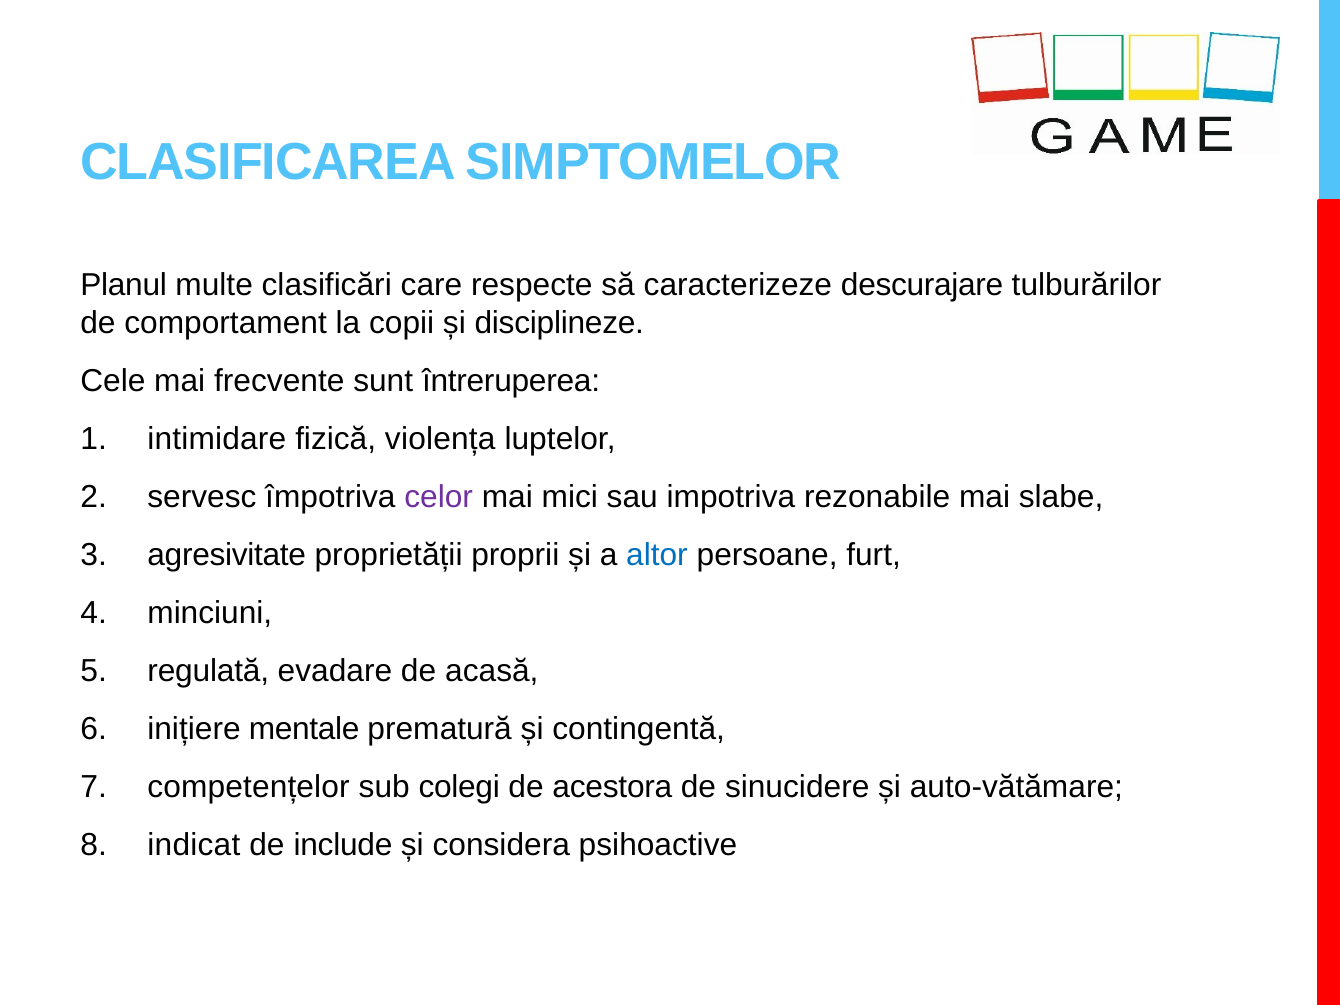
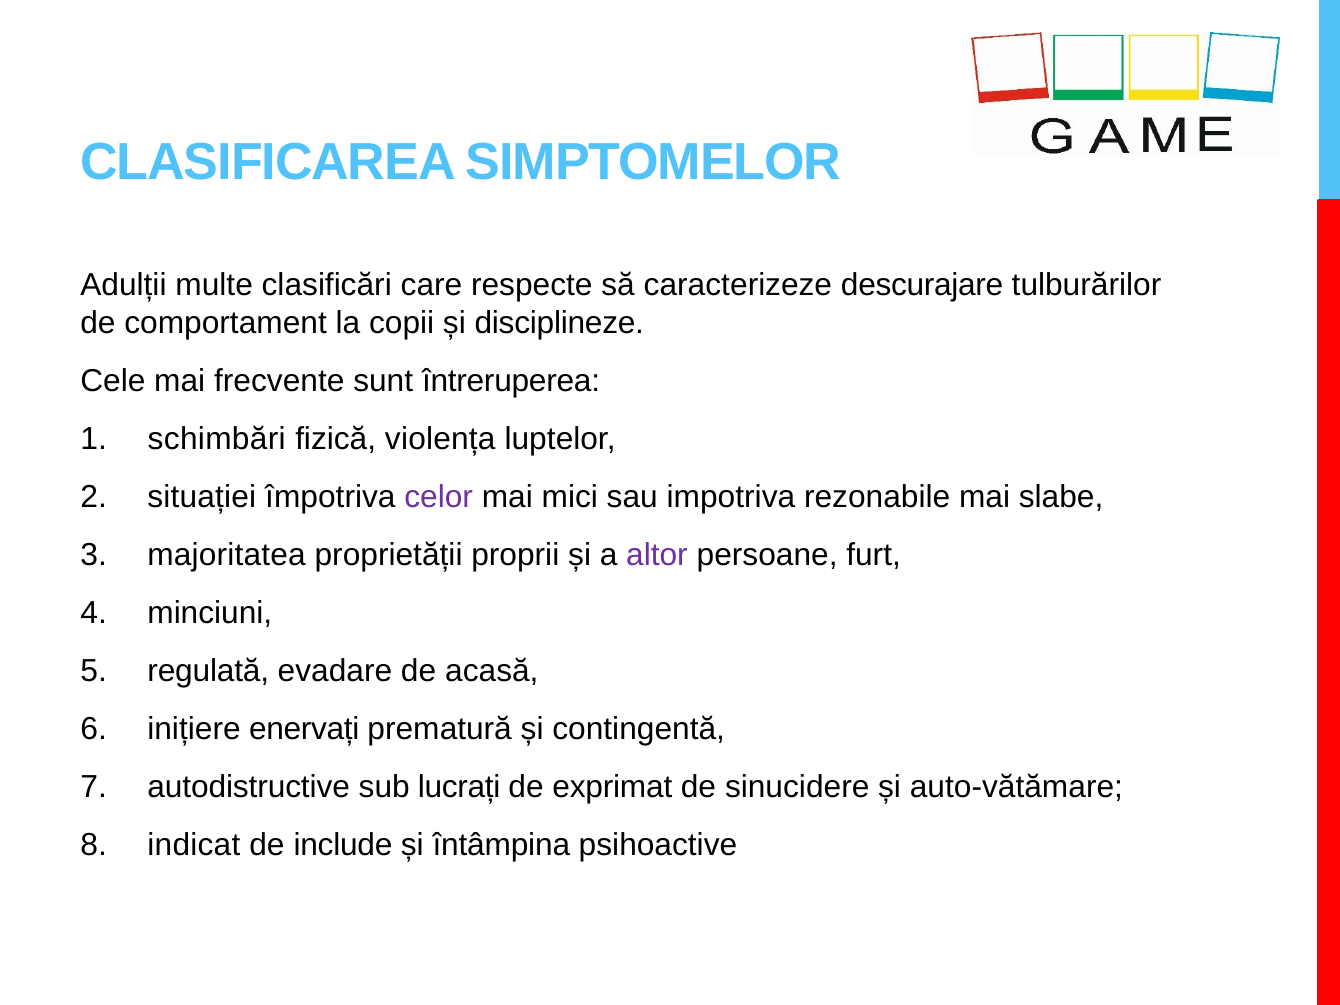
Planul: Planul -> Adulții (123, 285)
intimidare: intimidare -> schimbări (217, 439)
servesc: servesc -> situației (202, 497)
agresivitate: agresivitate -> majoritatea (227, 555)
altor colour: blue -> purple (657, 555)
mentale: mentale -> enervați (304, 729)
competențelor: competențelor -> autodistructive (249, 787)
colegi: colegi -> lucrați (459, 787)
acestora: acestora -> exprimat (612, 787)
considera: considera -> întâmpina (501, 845)
